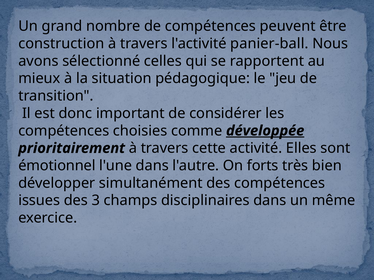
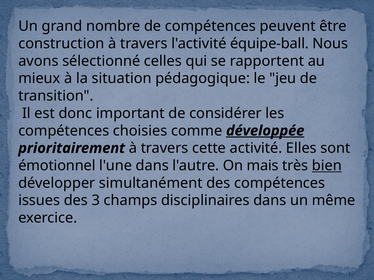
panier-ball: panier-ball -> équipe-ball (269, 44)
forts: forts -> mais (263, 166)
bien underline: none -> present (327, 166)
